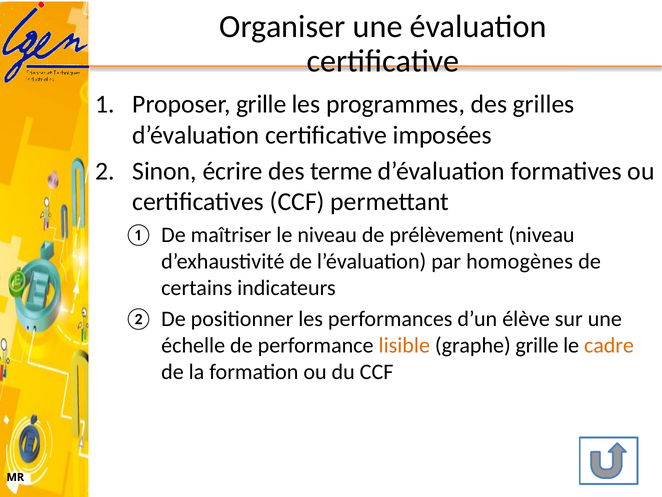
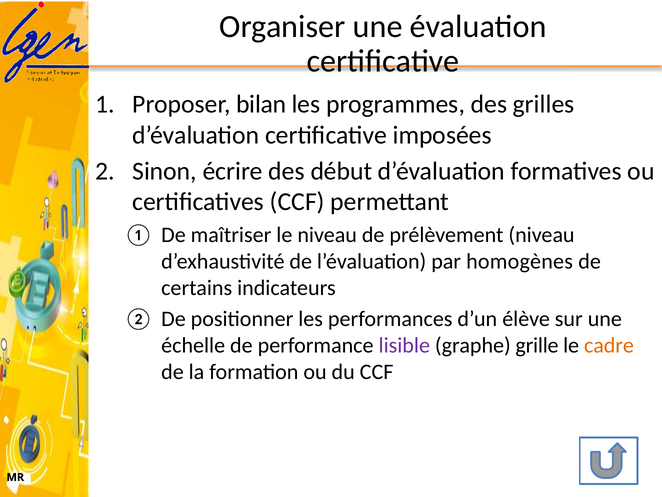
Proposer grille: grille -> bilan (261, 104)
terme: terme -> début (341, 171)
lisible colour: orange -> purple (404, 345)
